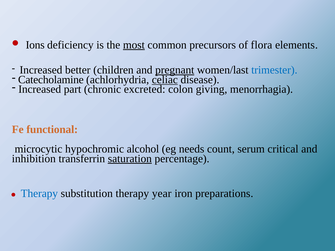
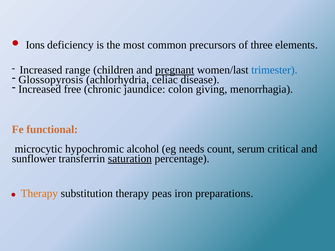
most underline: present -> none (134, 45)
flora: flora -> three (262, 45)
better: better -> range (78, 70)
Catecholamine: Catecholamine -> Glossopyrosis (51, 80)
celiac underline: present -> none (165, 80)
part: part -> free (72, 89)
excreted: excreted -> jaundice (145, 89)
inhibition: inhibition -> sunflower (34, 159)
Therapy colour: blue -> orange (39, 194)
year: year -> peas (162, 194)
